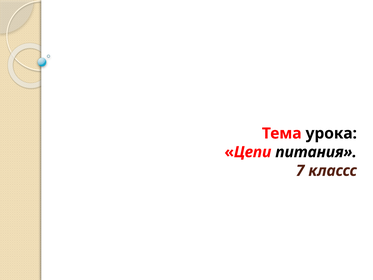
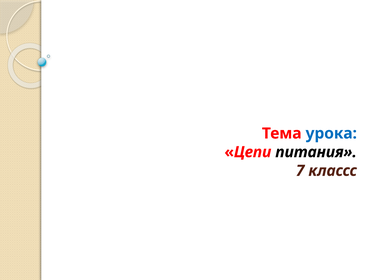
урока colour: black -> blue (331, 133)
